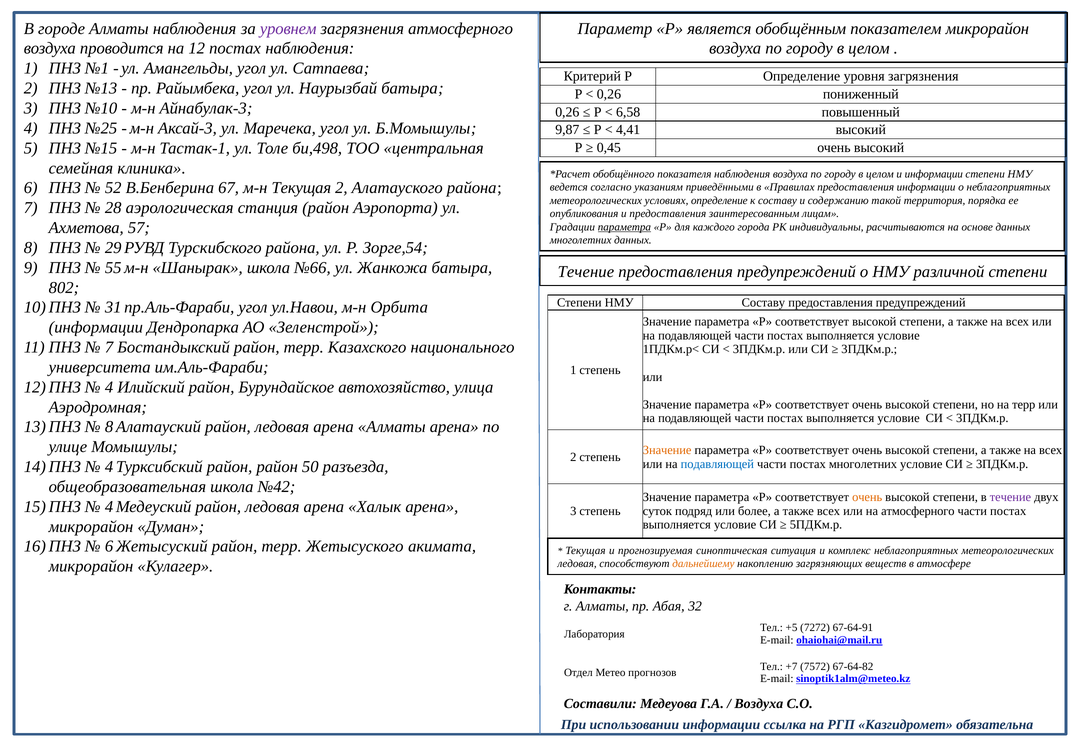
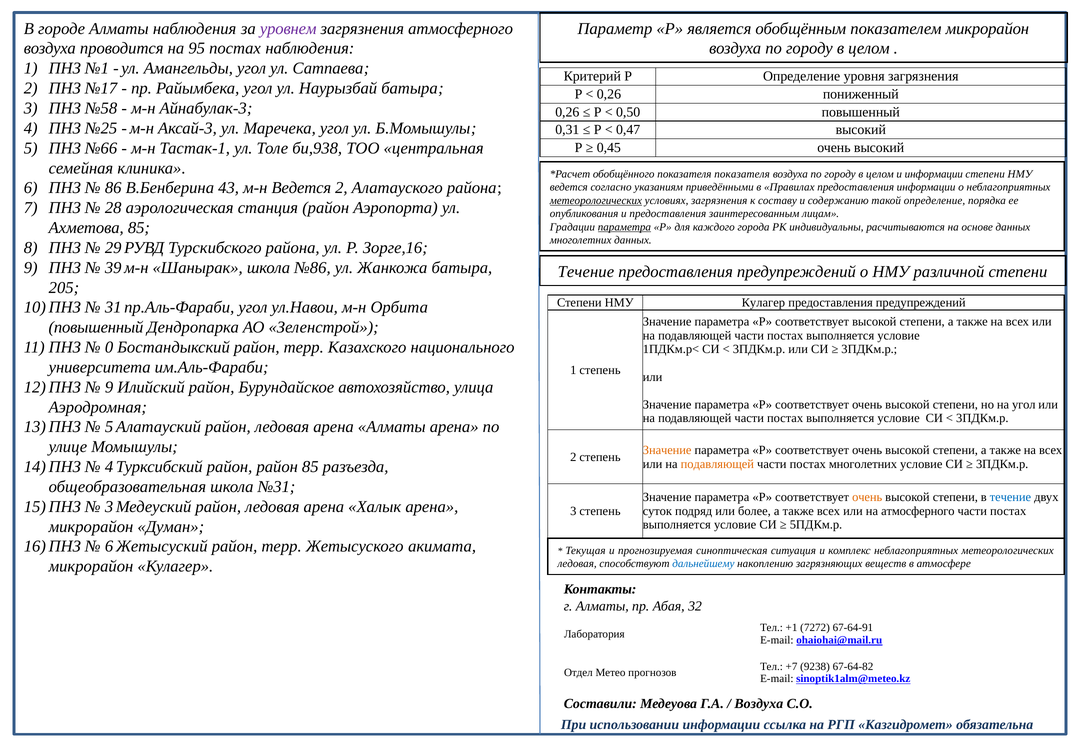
12: 12 -> 95 (197, 49)
№13: №13 -> №17 (101, 88)
№10: №10 -> №58 (101, 108)
6,58: 6,58 -> 0,50 (628, 112)
9,87: 9,87 -> 0,31 (567, 130)
4,41: 4,41 -> 0,47 (628, 130)
№15: №15 -> №66 (101, 148)
би,498: би,498 -> би,938 (317, 148)
показателя наблюдения: наблюдения -> показателя (742, 174)
52: 52 -> 86 (113, 188)
67: 67 -> 43 (229, 188)
м-н Текущая: Текущая -> Ведется (301, 188)
метеорологических underline: none -> present (596, 201)
условиях определение: определение -> загрязнения (719, 201)
такой территория: территория -> определение (934, 201)
Ахметова 57: 57 -> 85 (139, 228)
Зорге,54: Зорге,54 -> Зорге,16 (395, 248)
55: 55 -> 39 (113, 268)
№66: №66 -> №86 (312, 268)
802: 802 -> 205 (64, 288)
НМУ Составу: Составу -> Кулагер (763, 303)
информации: информации -> повышенный (96, 328)
7: 7 -> 0 (109, 348)
4: 4 -> 9 (109, 388)
на терр: терр -> угол (1024, 405)
8: 8 -> 5 (109, 427)
подавляющей colour: blue -> orange (717, 464)
район 50: 50 -> 85 (310, 467)
№42: №42 -> №31 (277, 487)
течение colour: purple -> blue (1010, 498)
4: 4 -> 3 (109, 507)
дальнейшему colour: orange -> blue (703, 564)
+5: +5 -> +1 (792, 628)
7572: 7572 -> 9238 (815, 667)
